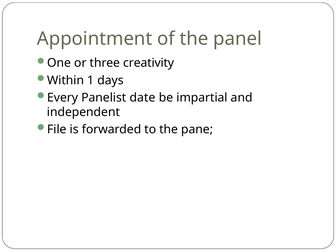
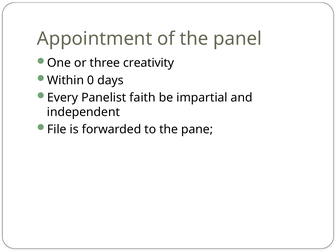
1: 1 -> 0 (91, 80)
date: date -> faith (143, 98)
